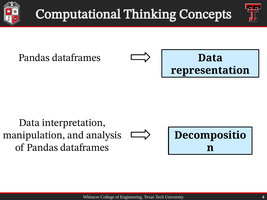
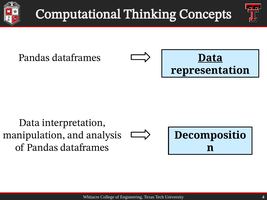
Data underline: none -> present (210, 58)
